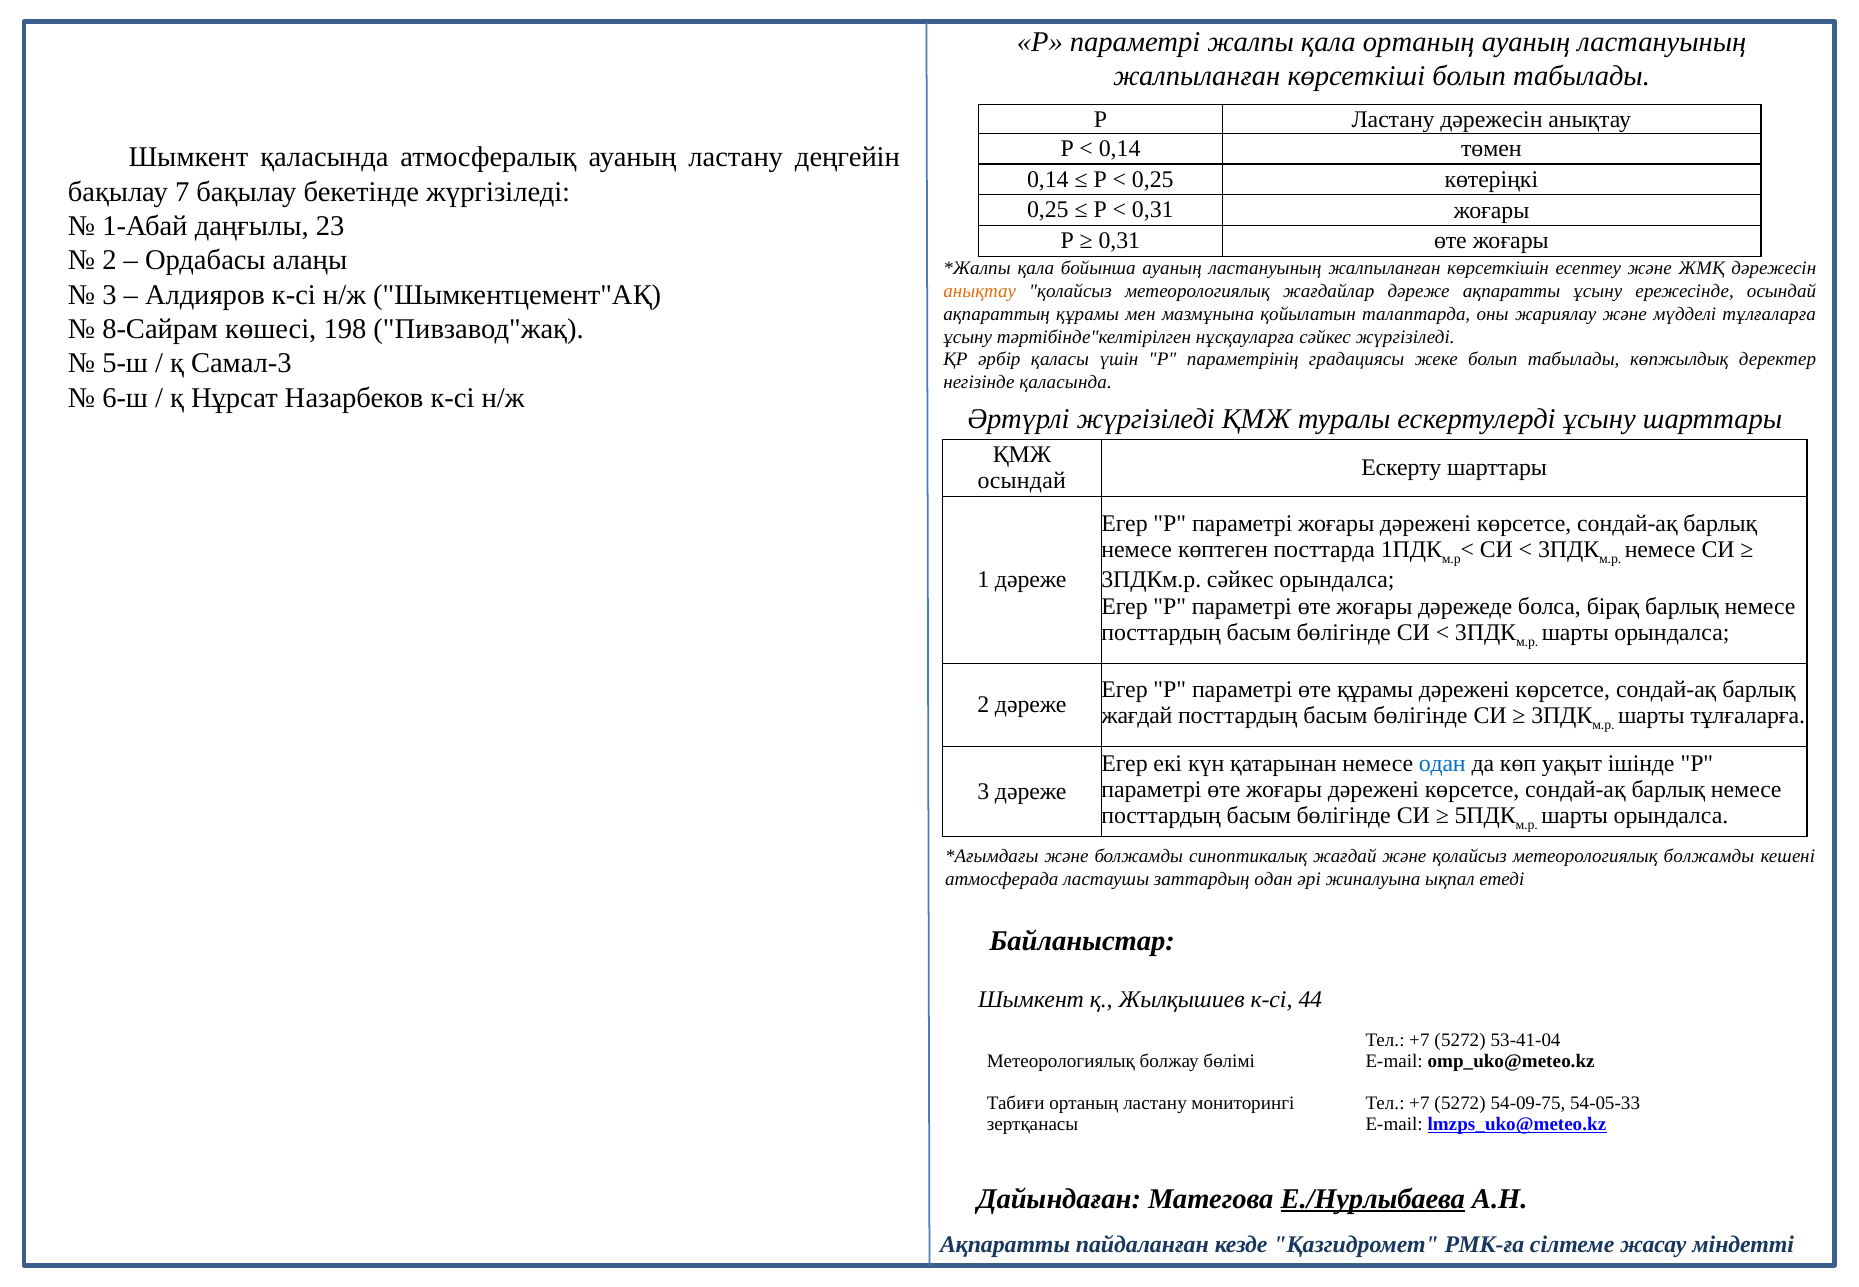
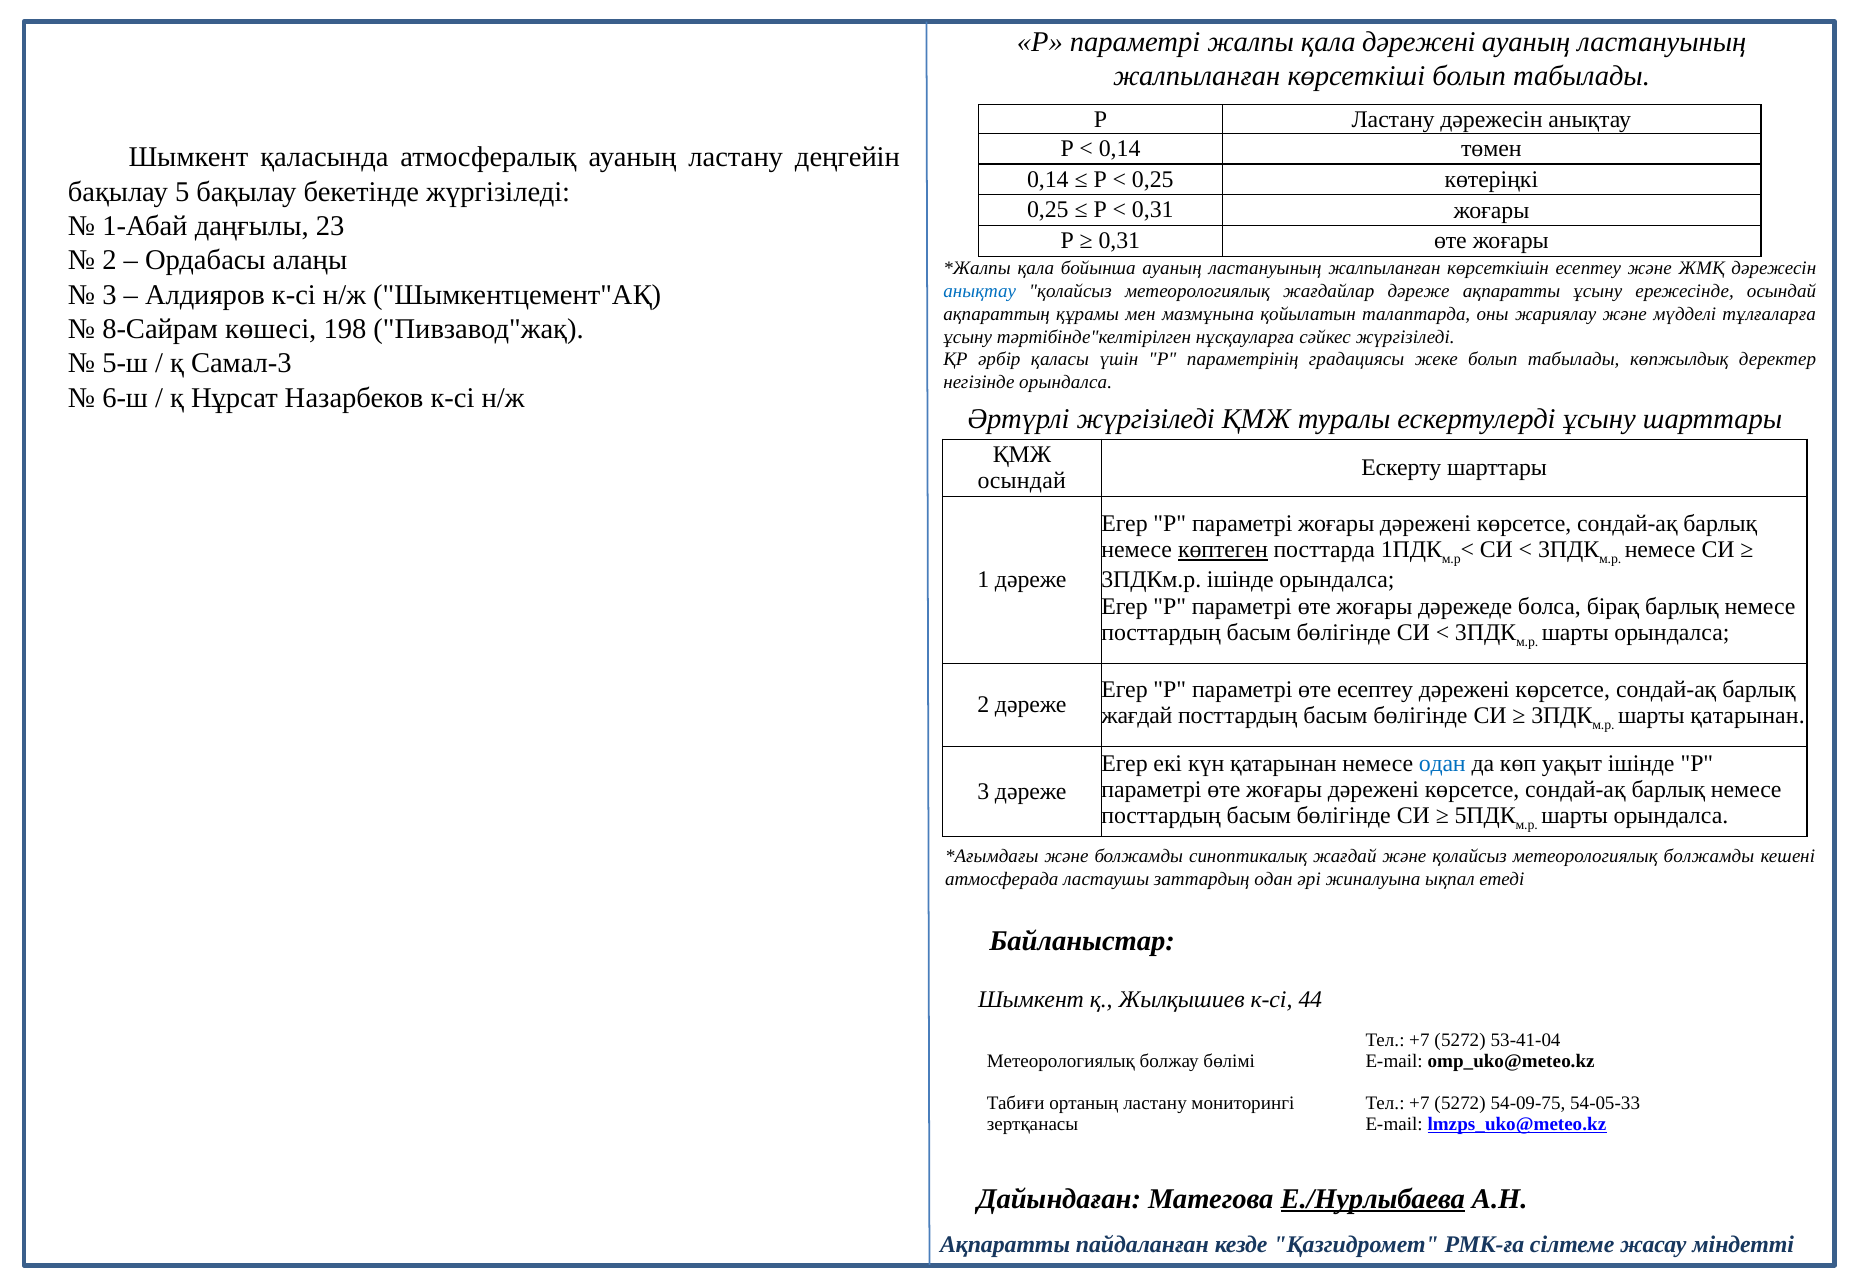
қала ортаның: ортаның -> дәрежені (1419, 42)
7: 7 -> 5 (182, 192)
анықтау colour: orange -> blue (980, 291)
негізінде қаласында: қаласында -> орындалса (1066, 383)
көптеген underline: none -> present (1223, 550)
3ПДКм.р сәйкес: сәйкес -> ішінде (1240, 580)
өте құрамы: құрамы -> есептеу (1375, 690)
шарты тұлғаларға: тұлғаларға -> қатарынан (1748, 716)
